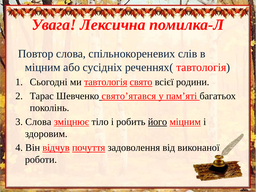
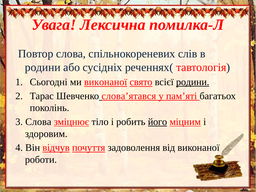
міцним: міцним -> родини (43, 67)
ми тавтологія: тавтологія -> виконаної (106, 82)
родини underline: none -> present (193, 82)
свято’ятався: свято’ятався -> слова’ятався (129, 96)
